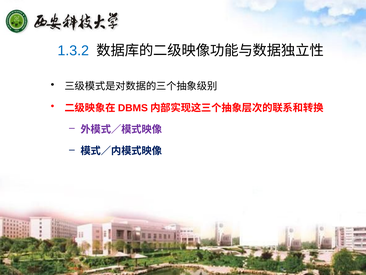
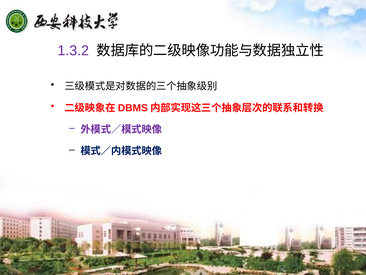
1.3.2 colour: blue -> purple (73, 51)
